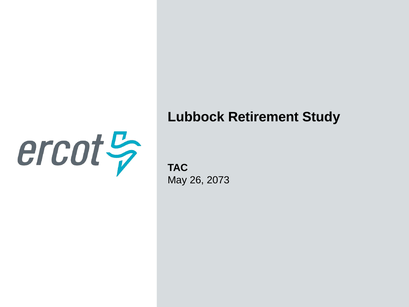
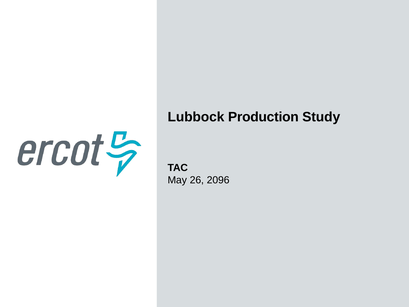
Retirement: Retirement -> Production (263, 117)
2073: 2073 -> 2096 (218, 180)
